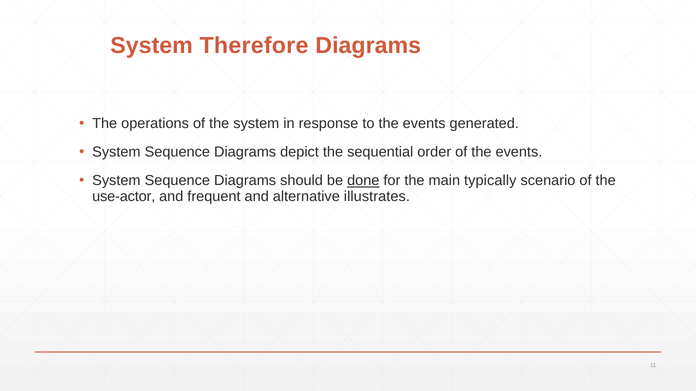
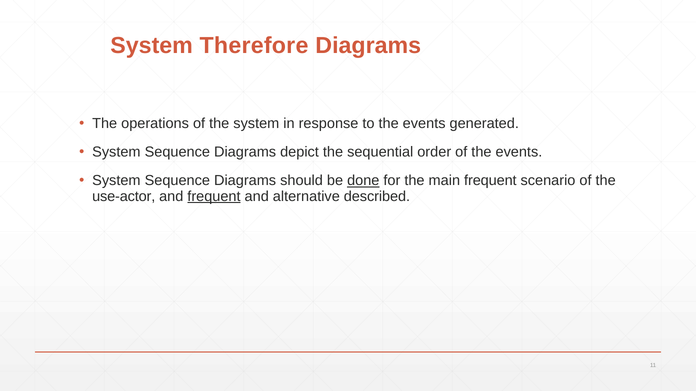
main typically: typically -> frequent (490, 181)
frequent underline: none -> present (214, 197)
illustrates: illustrates -> described (377, 197)
